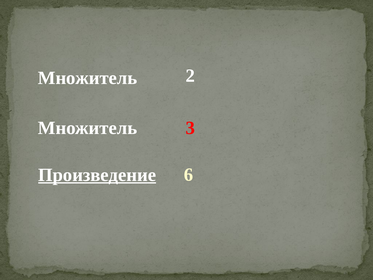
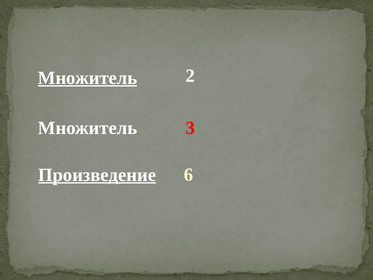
Множитель underline: none -> present (88, 78)
